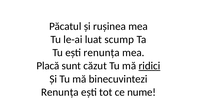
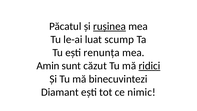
rușinea underline: none -> present (109, 26)
Placă: Placă -> Amin (48, 66)
Renunța: Renunța -> Diamant (60, 92)
nume: nume -> nimic (141, 92)
